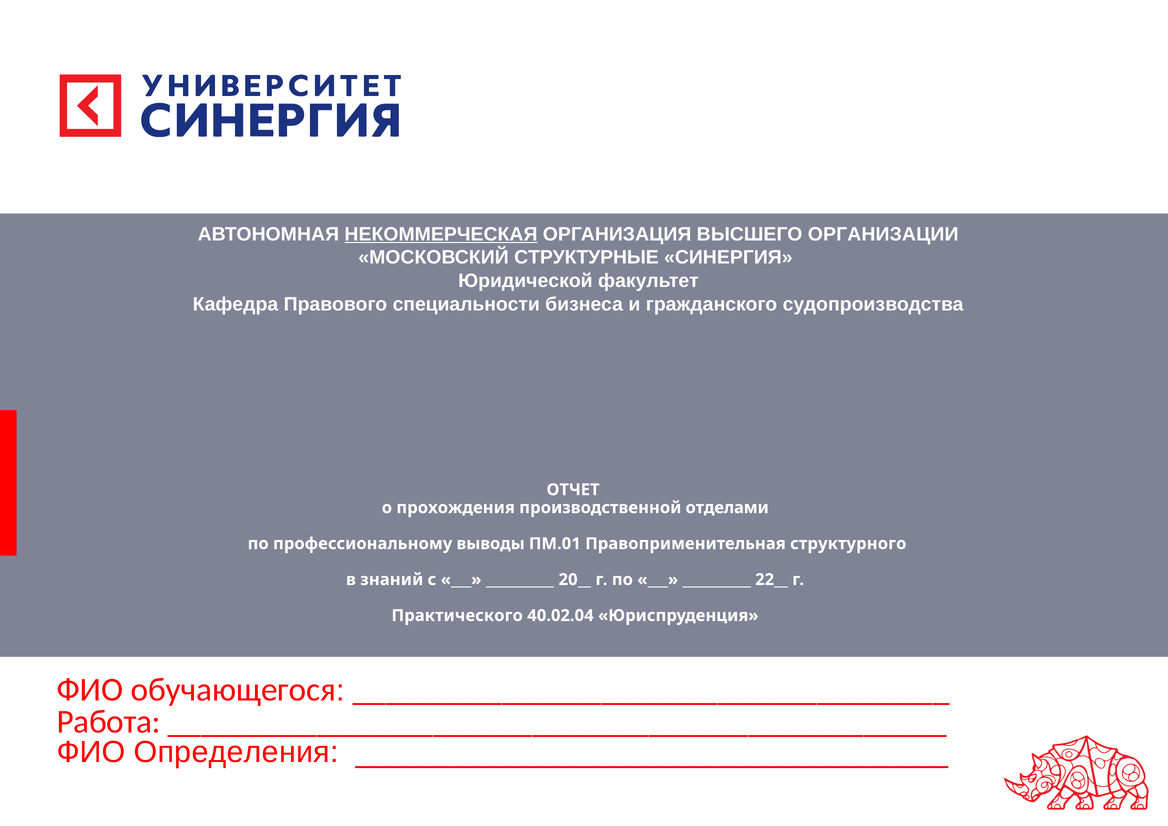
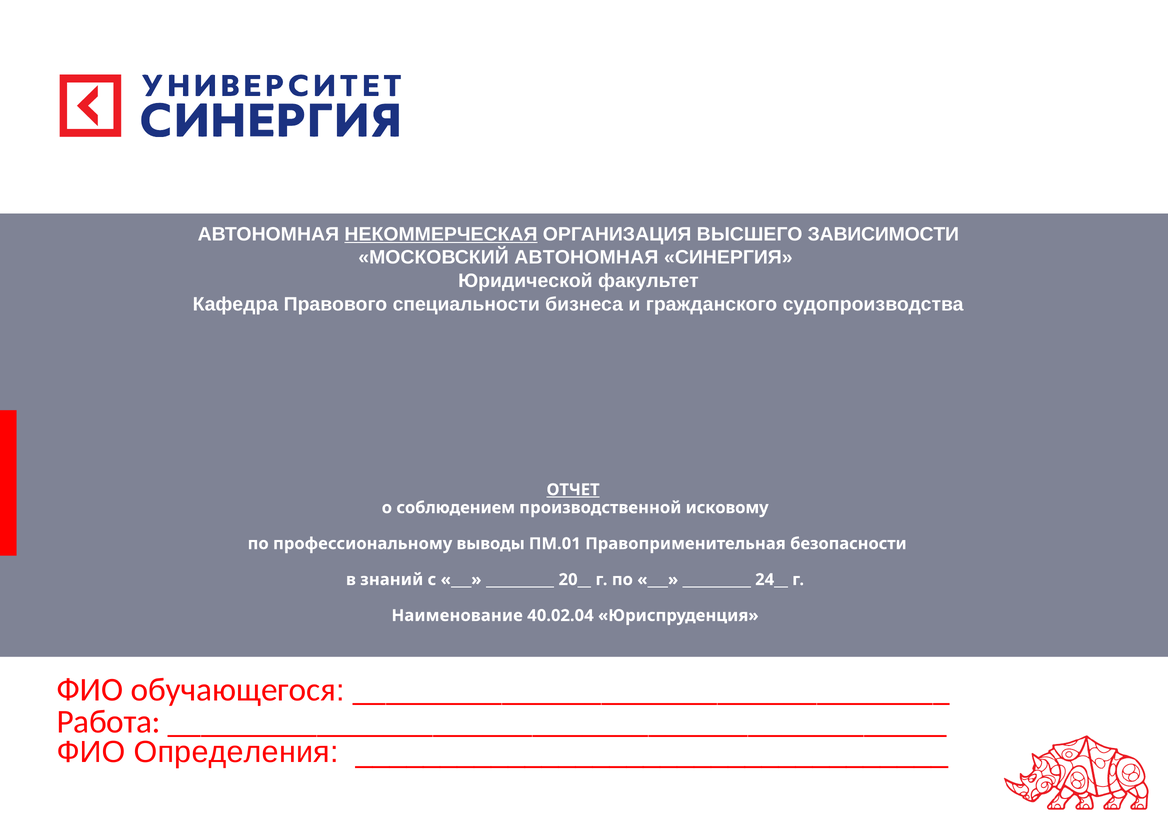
ОРГАНИЗАЦИИ: ОРГАНИЗАЦИИ -> ЗАВИСИМОСТИ (883, 234)
МОСКОВСКИЙ СТРУКТУРНЫЕ: СТРУКТУРНЫЕ -> АВТОНОМНАЯ (586, 258)
ОТЧЕТ underline: none -> present (573, 490)
прохождения: прохождения -> соблюдением (456, 508)
отделами: отделами -> исковому (727, 508)
структурного: структурного -> безопасности (848, 544)
22__: 22__ -> 24__ (771, 580)
Практического: Практического -> Наименование (457, 615)
